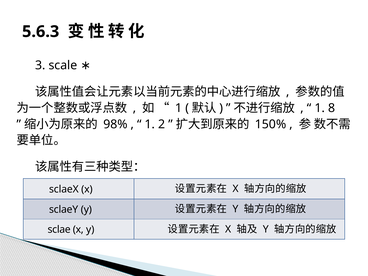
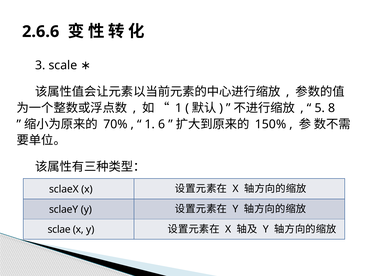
5.6.3: 5.6.3 -> 2.6.6 (41, 32)
1: 1 -> 5 (320, 108)
98%: 98% -> 70% (115, 124)
2: 2 -> 6 (162, 124)
